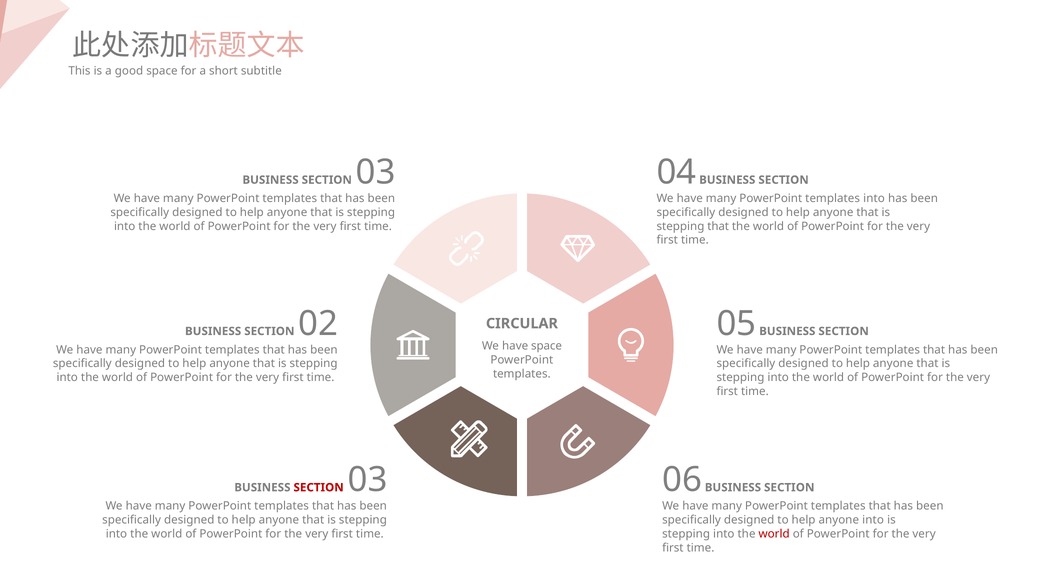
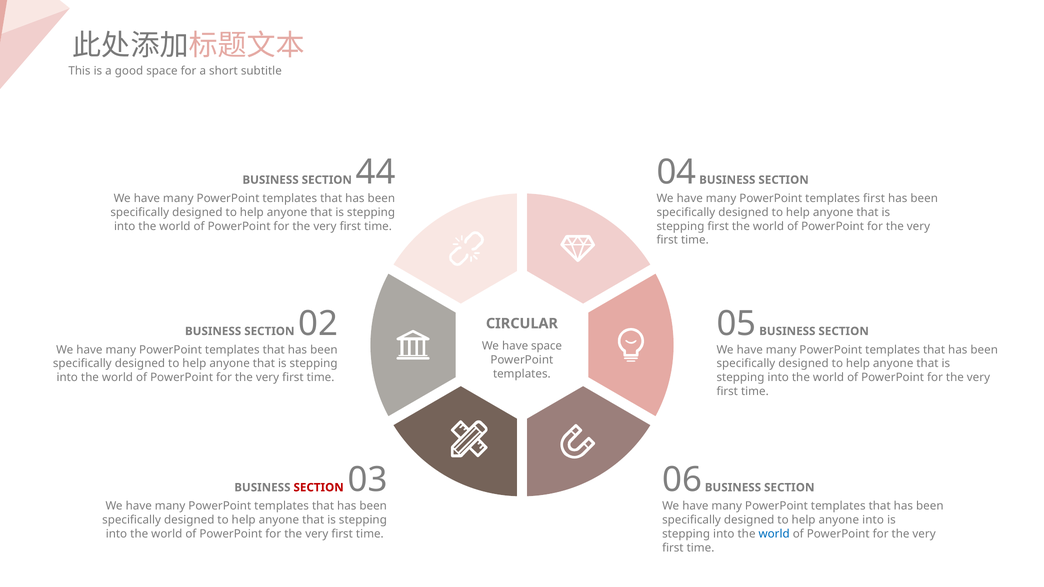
03: 03 -> 44 (376, 172)
templates into: into -> first (874, 199)
stepping that: that -> first (718, 226)
world colour: red -> blue (774, 534)
